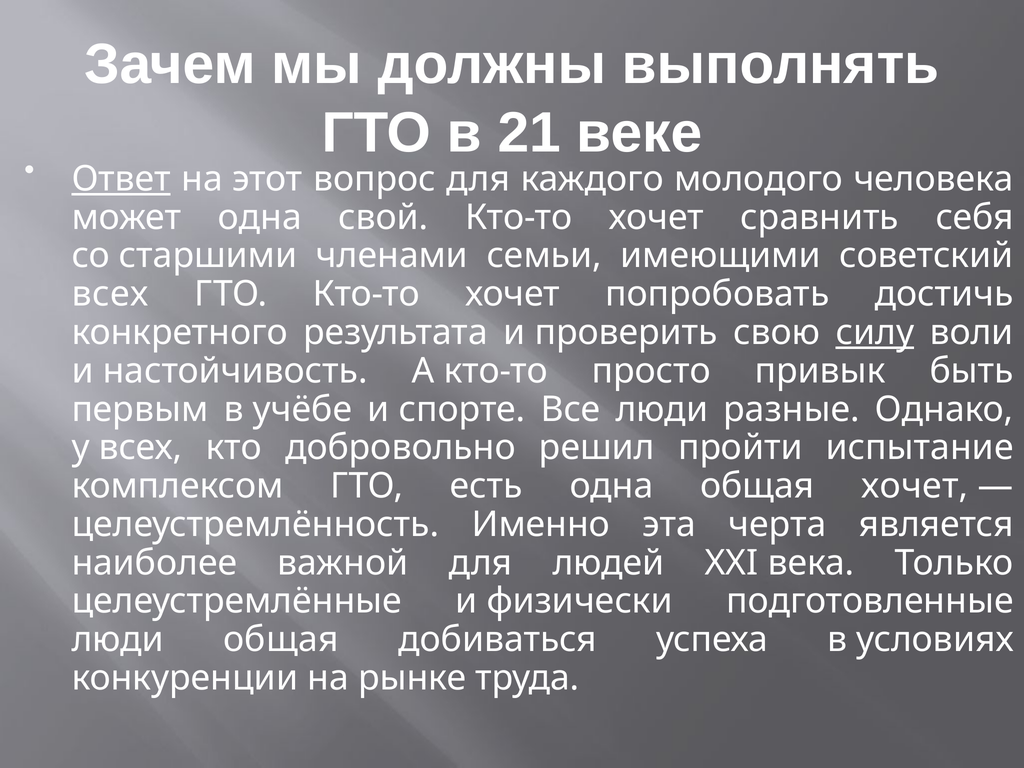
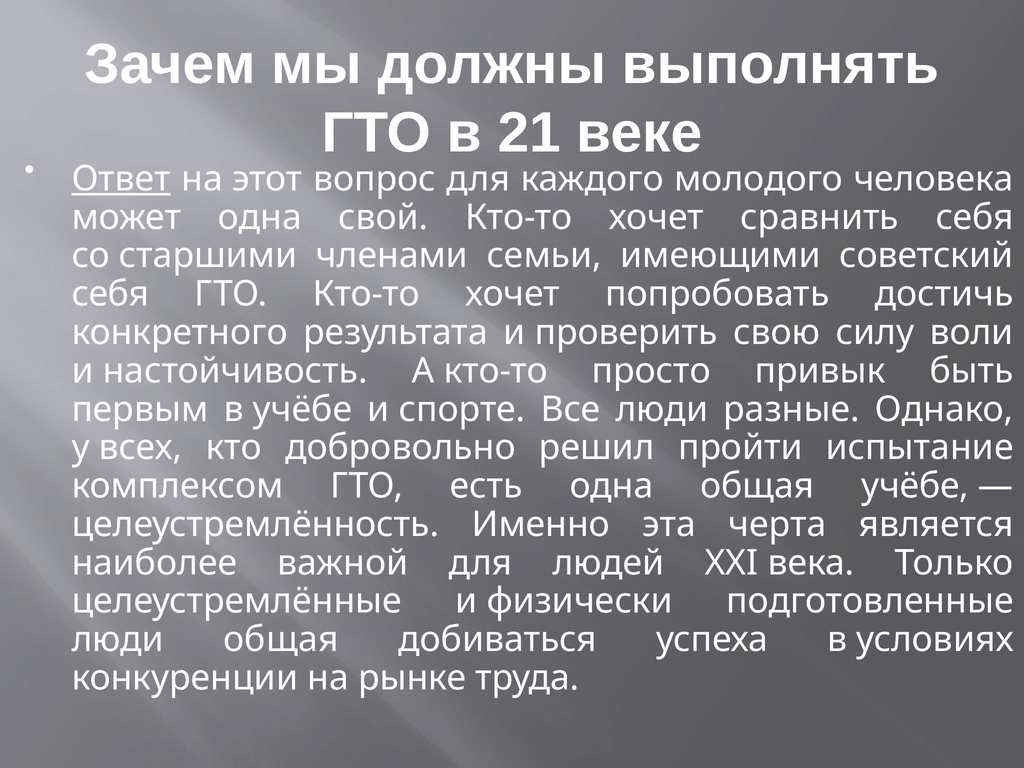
всех: всех -> себя (110, 294)
силу underline: present -> none (875, 333)
общая хочет: хочет -> учёбе (915, 486)
